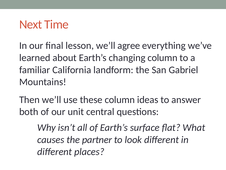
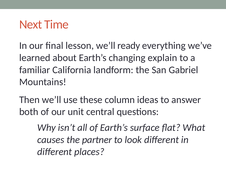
agree: agree -> ready (129, 46)
changing column: column -> explain (162, 58)
